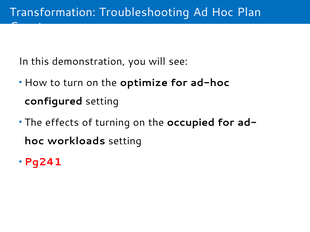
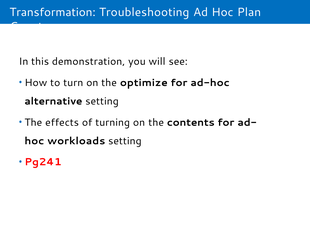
configured: configured -> alternative (53, 101)
occupied: occupied -> contents (191, 123)
